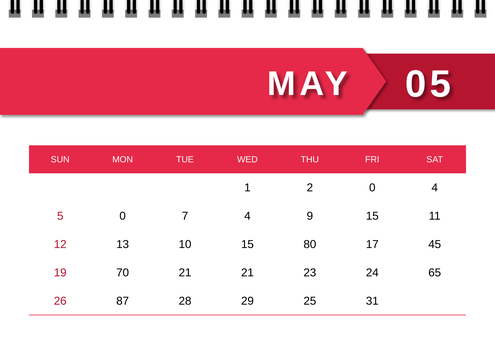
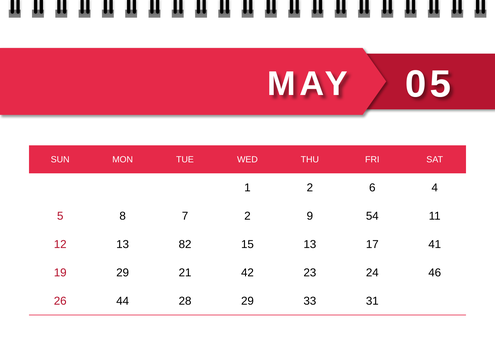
2 0: 0 -> 6 (372, 188)
5 0: 0 -> 8 (123, 216)
7 4: 4 -> 2 (247, 216)
9 15: 15 -> 54 (372, 216)
10: 10 -> 82 (185, 244)
15 80: 80 -> 13 (310, 244)
45: 45 -> 41 (435, 244)
19 70: 70 -> 29 (123, 272)
21 21: 21 -> 42 (247, 272)
65: 65 -> 46 (435, 272)
87: 87 -> 44 (123, 301)
25: 25 -> 33 (310, 301)
